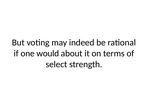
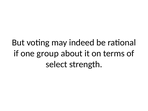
would: would -> group (48, 53)
